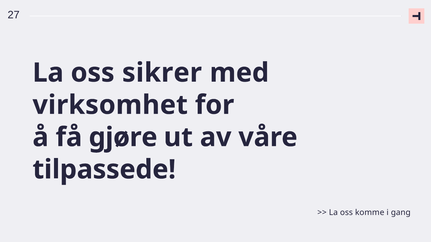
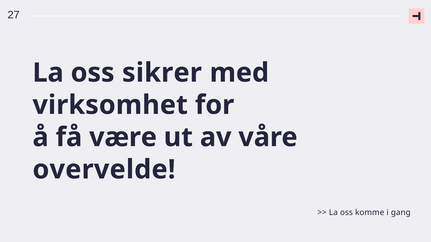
gjøre: gjøre -> være (123, 138)
tilpassede: tilpassede -> overvelde (104, 170)
